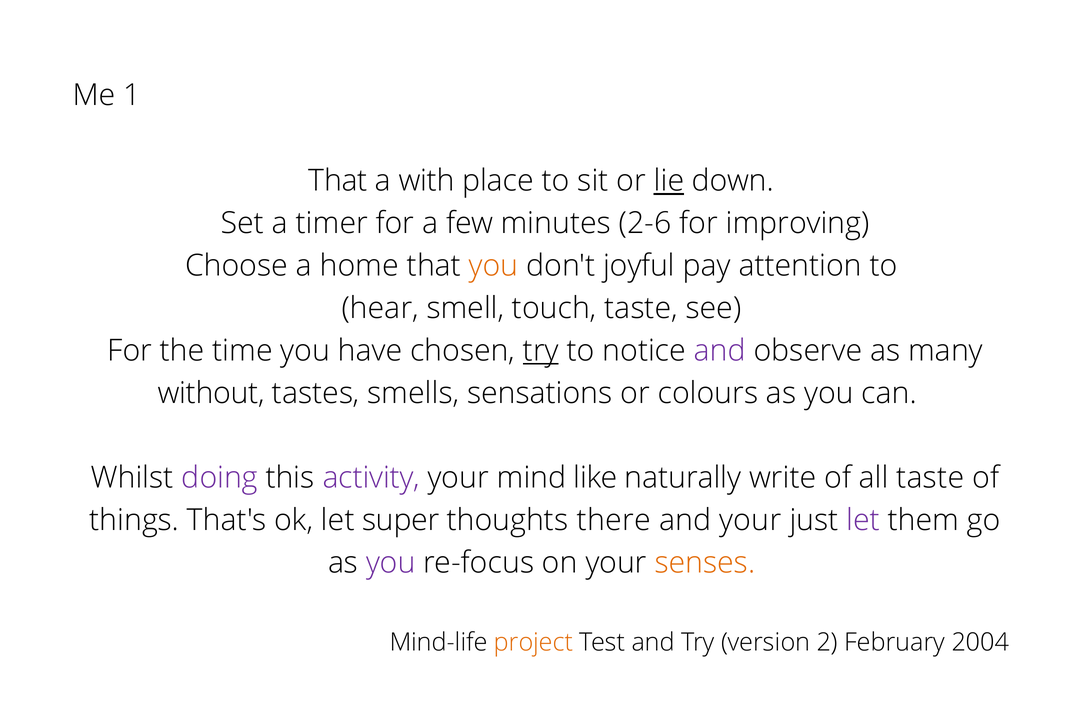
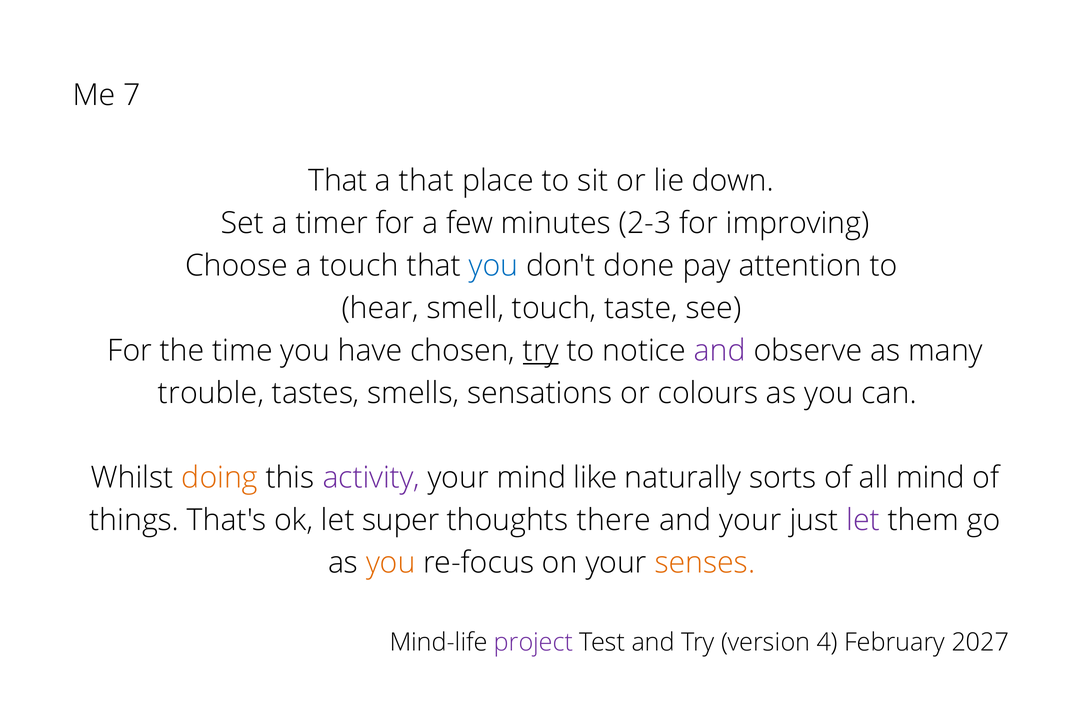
1: 1 -> 7 (132, 95)
a with: with -> that (426, 181)
lie underline: present -> none (669, 181)
2-6: 2-6 -> 2-3 (645, 223)
a home: home -> touch (359, 266)
you colour: orange -> blue (494, 266)
joyful: joyful -> done (639, 266)
without: without -> trouble (211, 393)
doing colour: purple -> orange (220, 478)
write: write -> sorts (783, 478)
all taste: taste -> mind (931, 478)
you colour: purple -> orange (391, 563)
project colour: orange -> purple (534, 642)
2: 2 -> 4 (827, 642)
2004: 2004 -> 2027 (980, 642)
